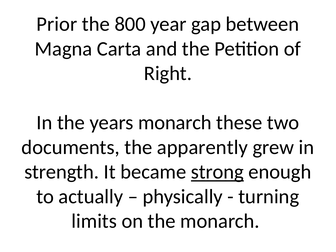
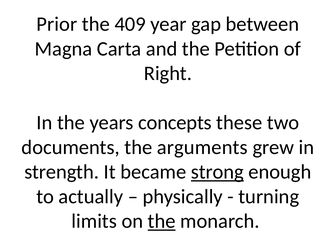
800: 800 -> 409 (130, 24)
years monarch: monarch -> concepts (175, 123)
apparently: apparently -> arguments (202, 147)
the underline: none -> present (162, 221)
